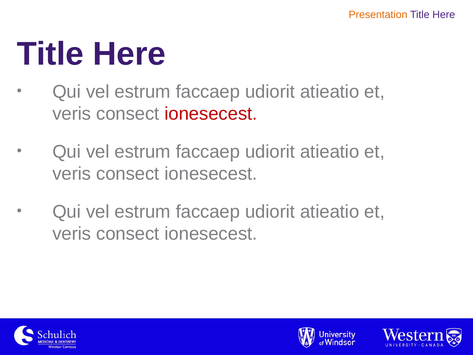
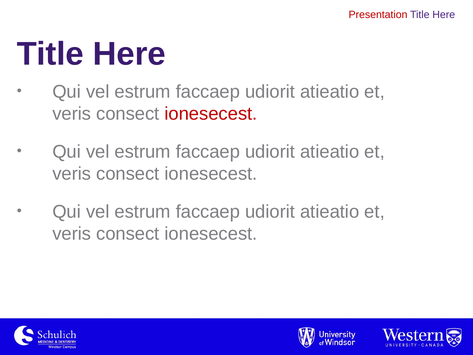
Presentation colour: orange -> red (378, 15)
